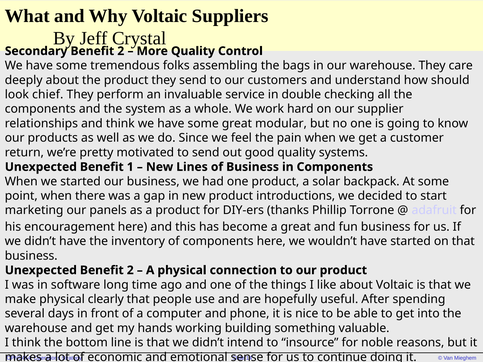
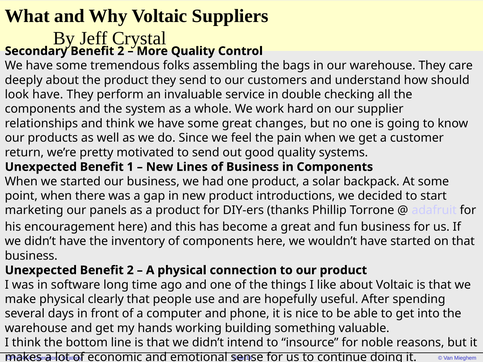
look chief: chief -> have (48, 95)
modular: modular -> changes (281, 124)
